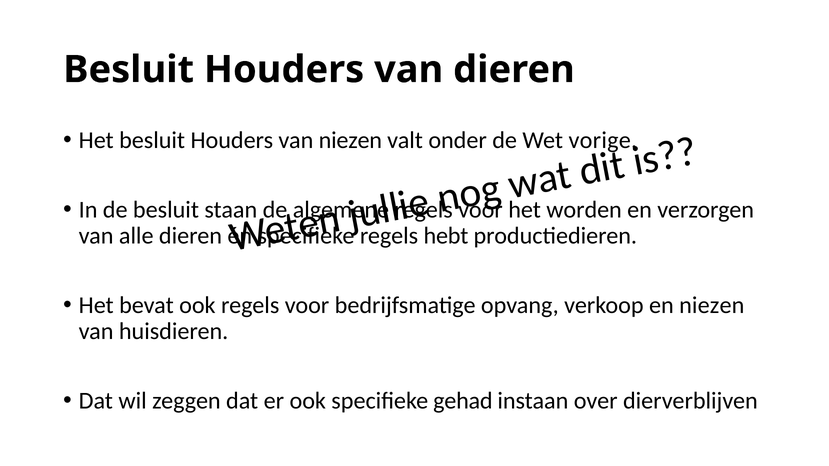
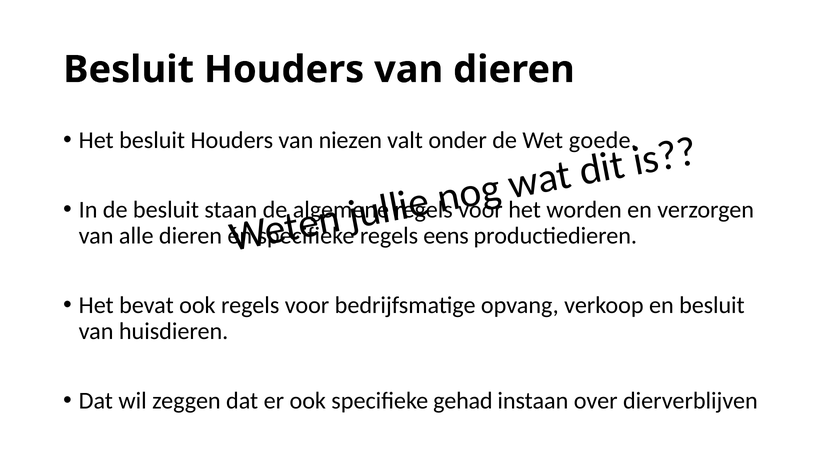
vorige: vorige -> goede (603, 140)
hebt: hebt -> eens (446, 236)
en niezen: niezen -> besluit (712, 305)
